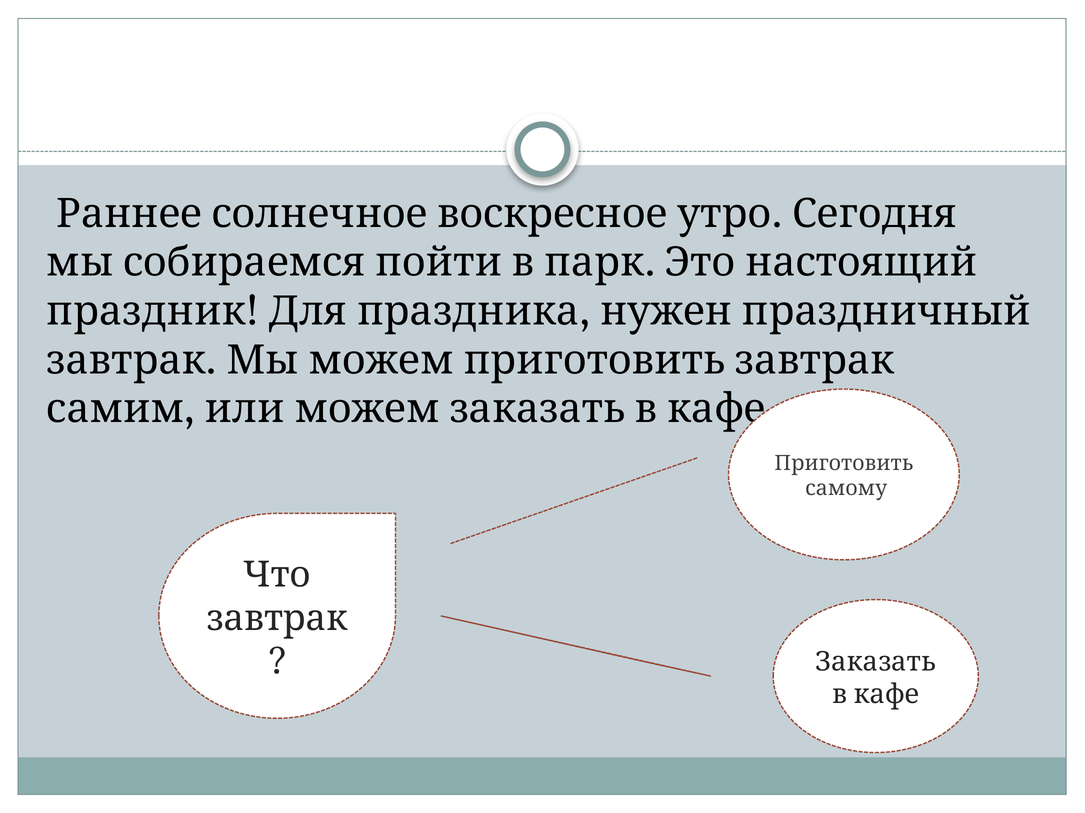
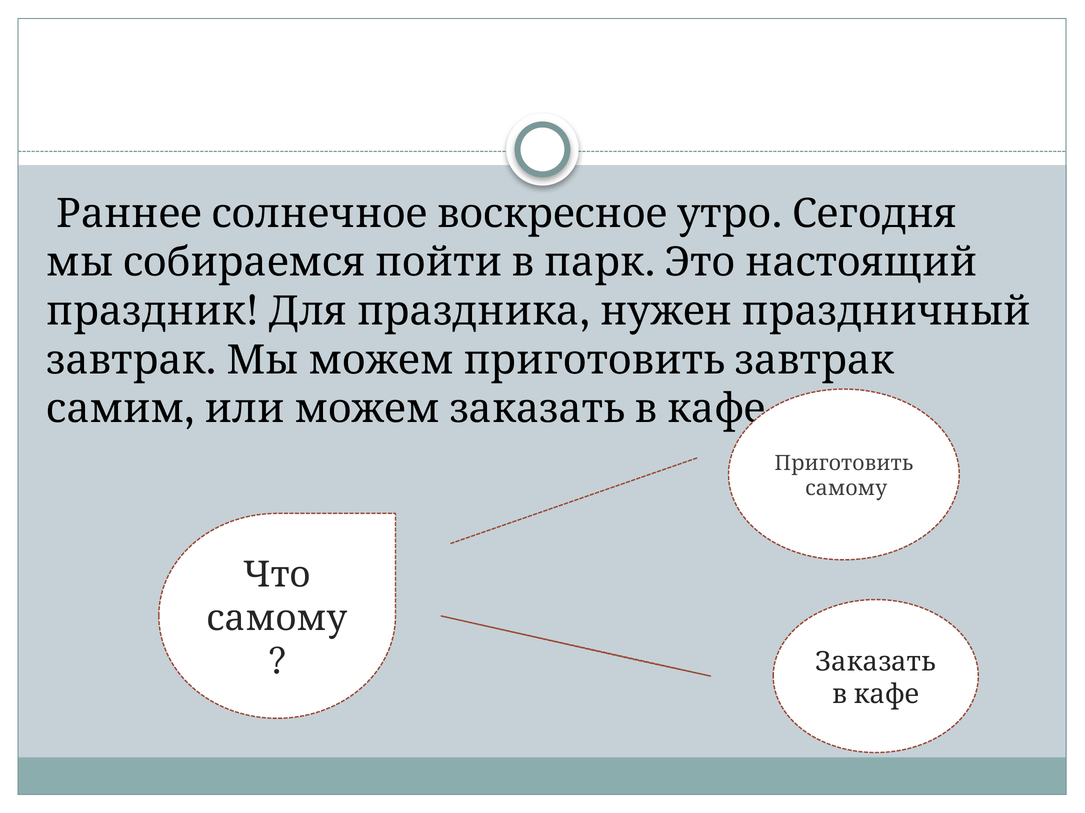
завтрак: завтрак -> самому (277, 619)
